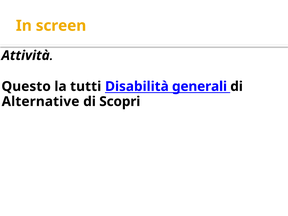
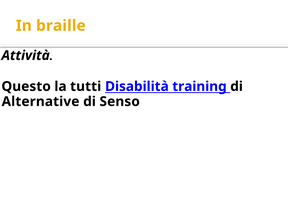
screen: screen -> braille (61, 26)
generali: generali -> training (199, 86)
Scopri: Scopri -> Senso (120, 102)
